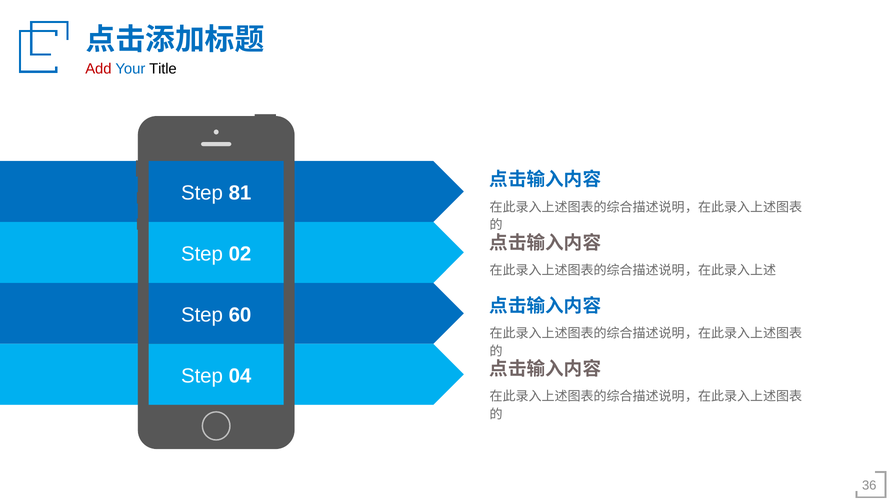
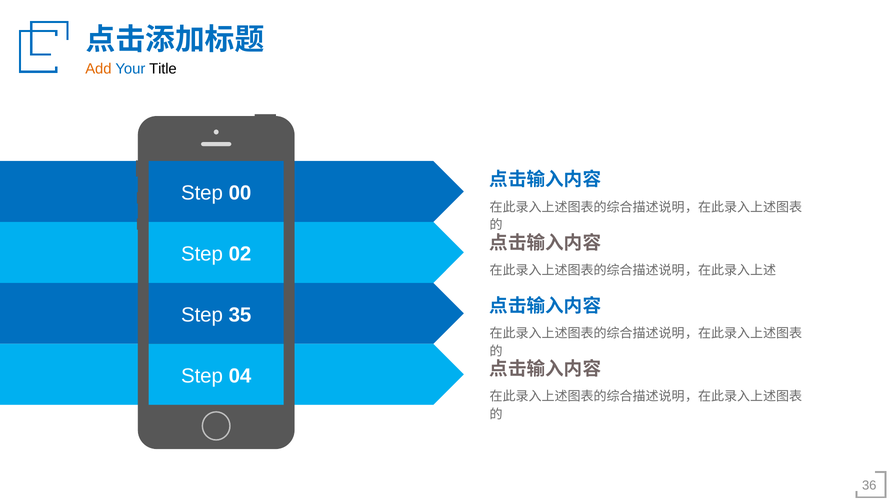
Add colour: red -> orange (98, 69)
81: 81 -> 00 (240, 193)
60: 60 -> 35 (240, 315)
